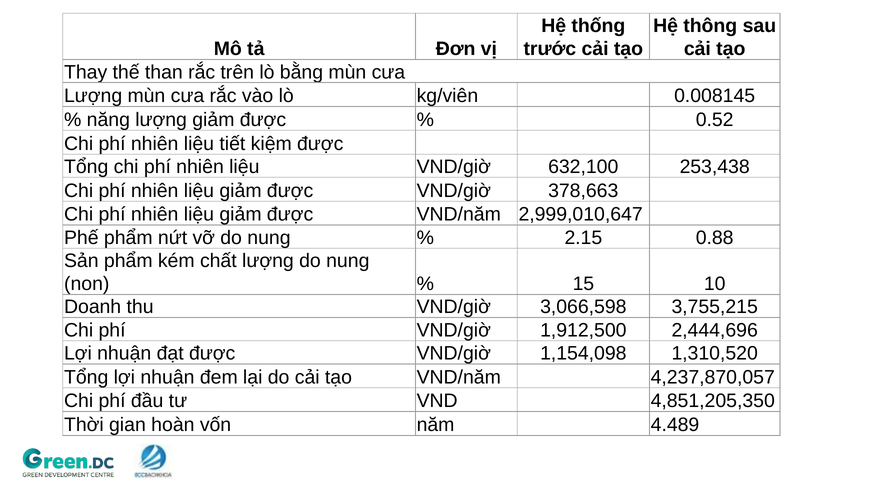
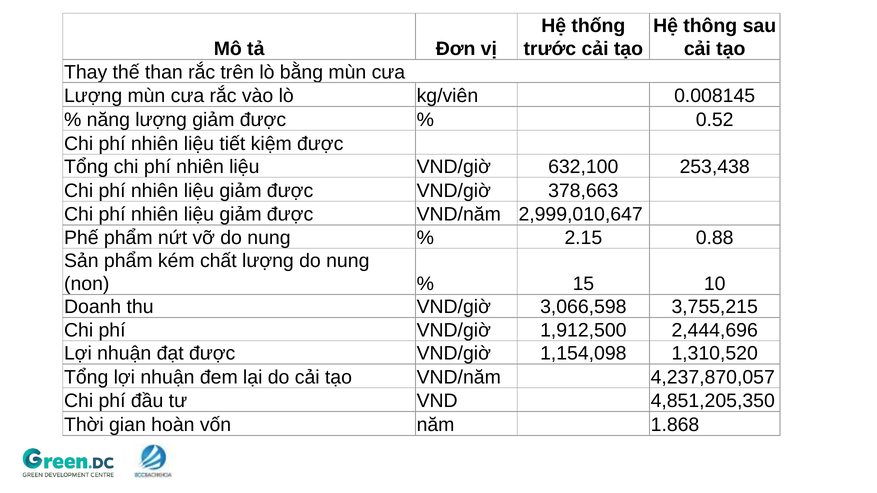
4.489: 4.489 -> 1.868 (675, 425)
